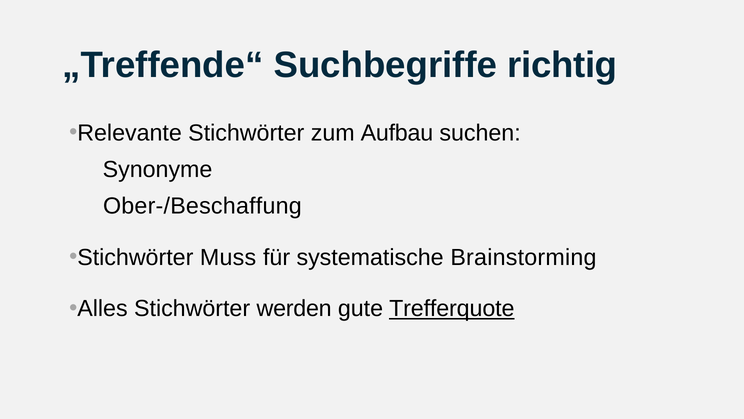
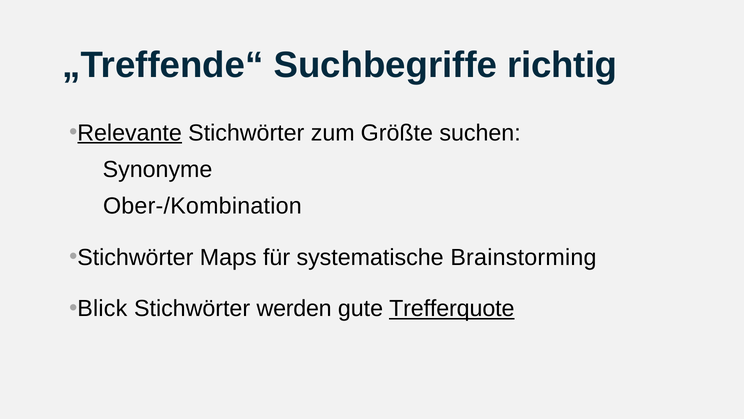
Relevante underline: none -> present (130, 133)
Aufbau: Aufbau -> Größte (397, 133)
Ober-/Beschaffung: Ober-/Beschaffung -> Ober-/Kombination (202, 206)
Muss: Muss -> Maps (228, 257)
Alles: Alles -> Blick (102, 308)
